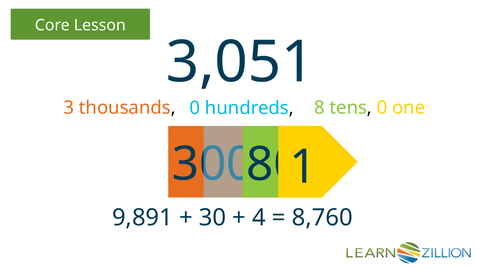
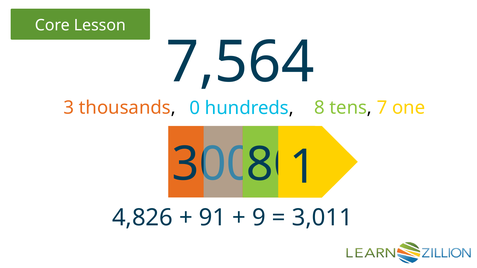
3,051: 3,051 -> 7,564 (240, 62)
tens 0: 0 -> 7 (382, 108)
9,891: 9,891 -> 4,826 (142, 218)
30: 30 -> 91 (213, 218)
4: 4 -> 9 (259, 218)
8,760: 8,760 -> 3,011 (322, 218)
